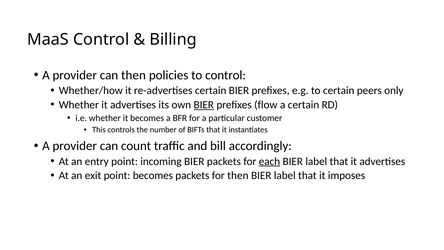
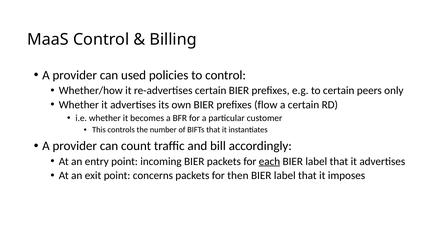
can then: then -> used (134, 75)
BIER underline: present -> none (204, 105)
point becomes: becomes -> concerns (153, 175)
